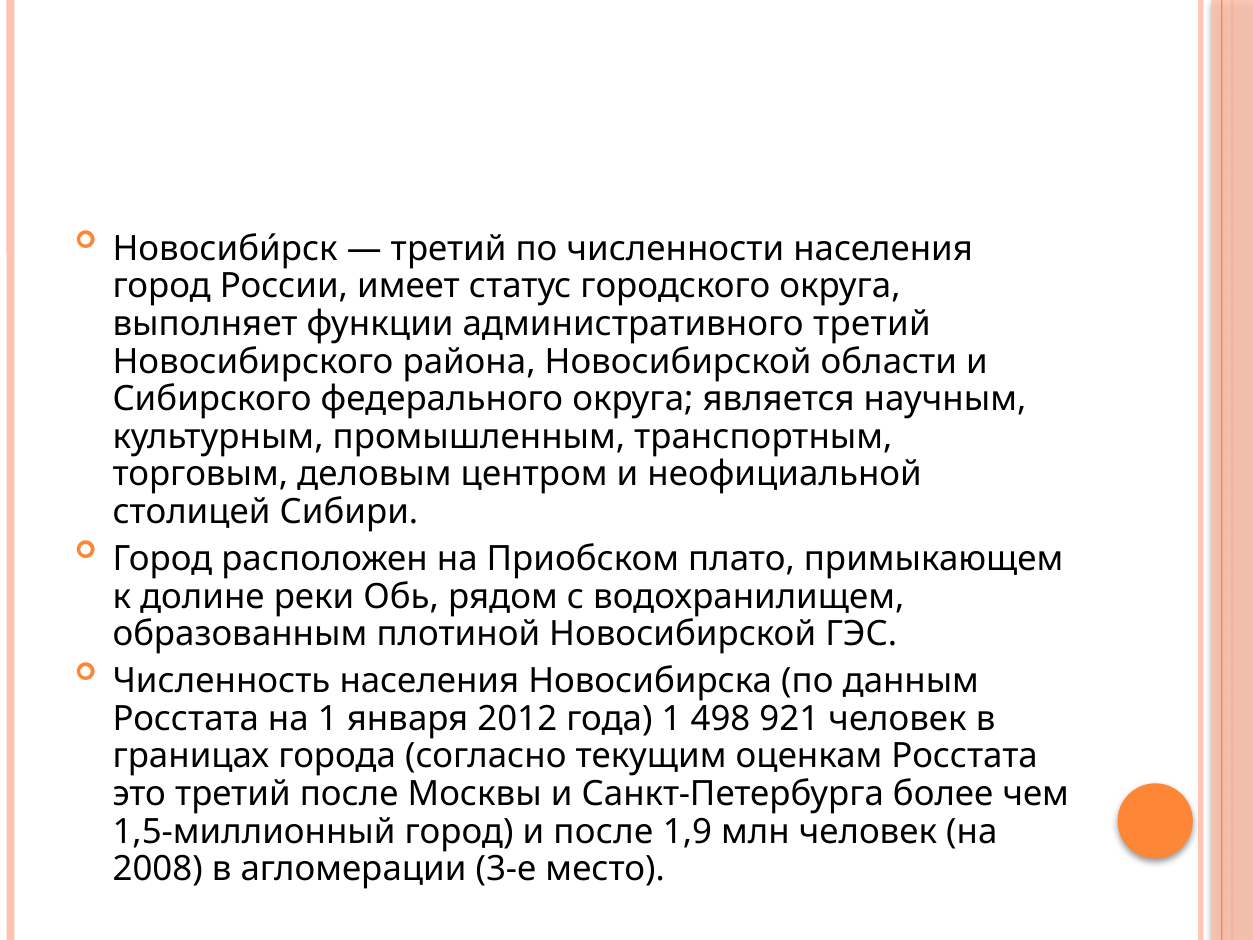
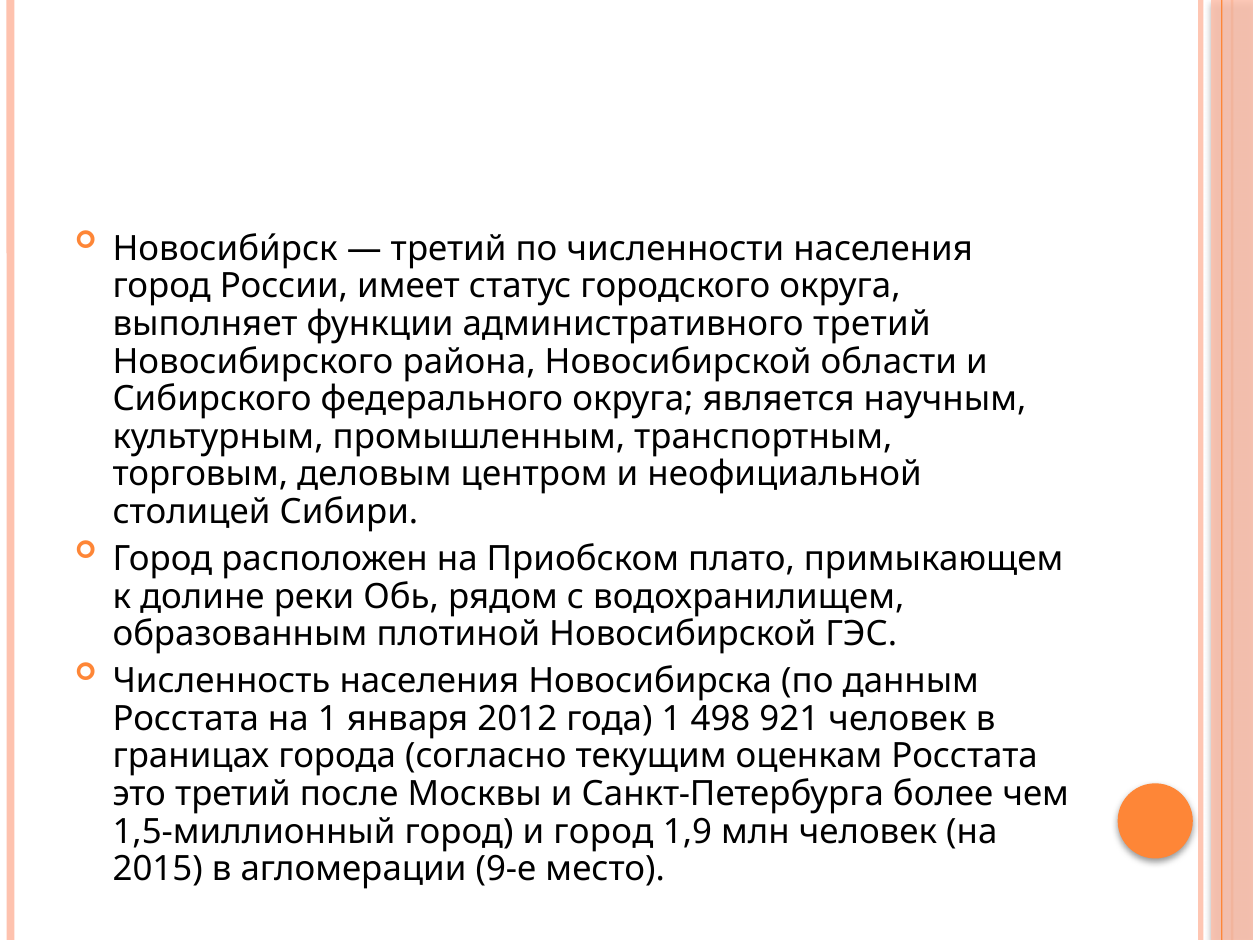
и после: после -> город (603, 831)
2008: 2008 -> 2015 (158, 869)
3-е: 3-е -> 9-е (506, 869)
